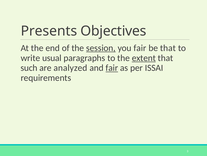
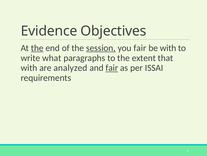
Presents: Presents -> Evidence (49, 31)
the underline: none -> present (37, 48)
be that: that -> with (168, 48)
usual: usual -> what (52, 58)
extent underline: present -> none (144, 58)
such: such -> with (29, 68)
